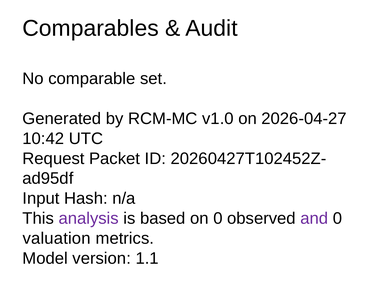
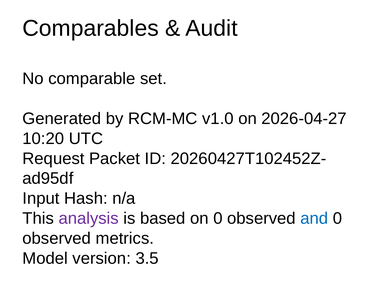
10:42: 10:42 -> 10:20 (43, 139)
and colour: purple -> blue (314, 219)
valuation: valuation -> observed (57, 239)
1.1: 1.1 -> 3.5 (147, 259)
